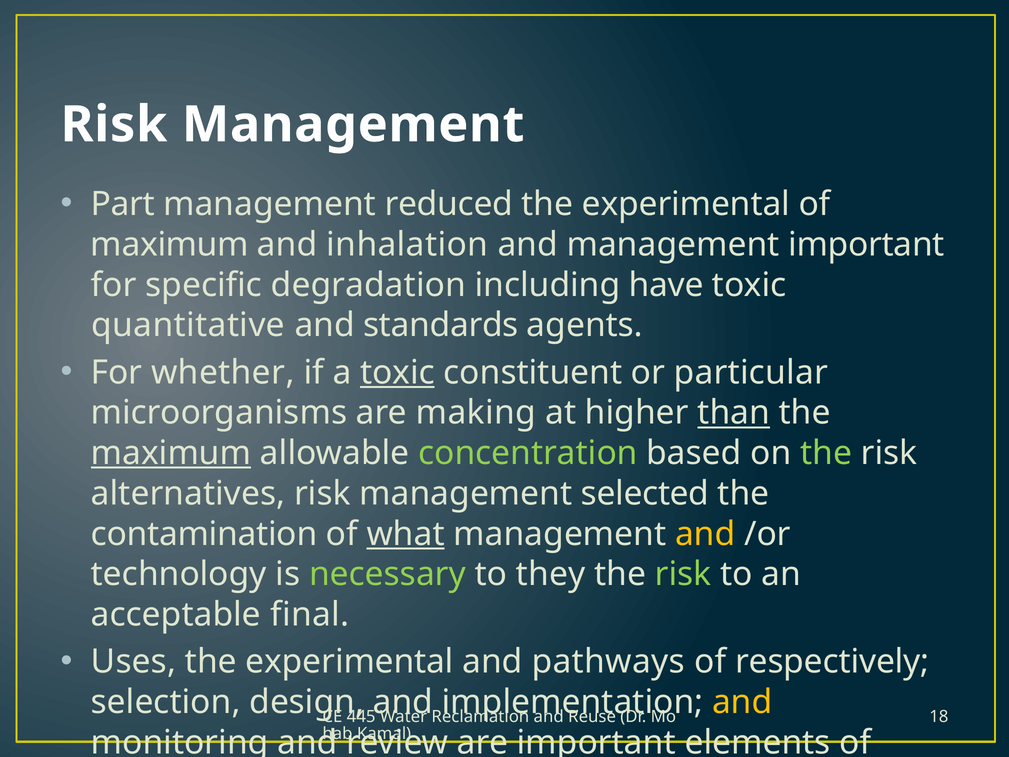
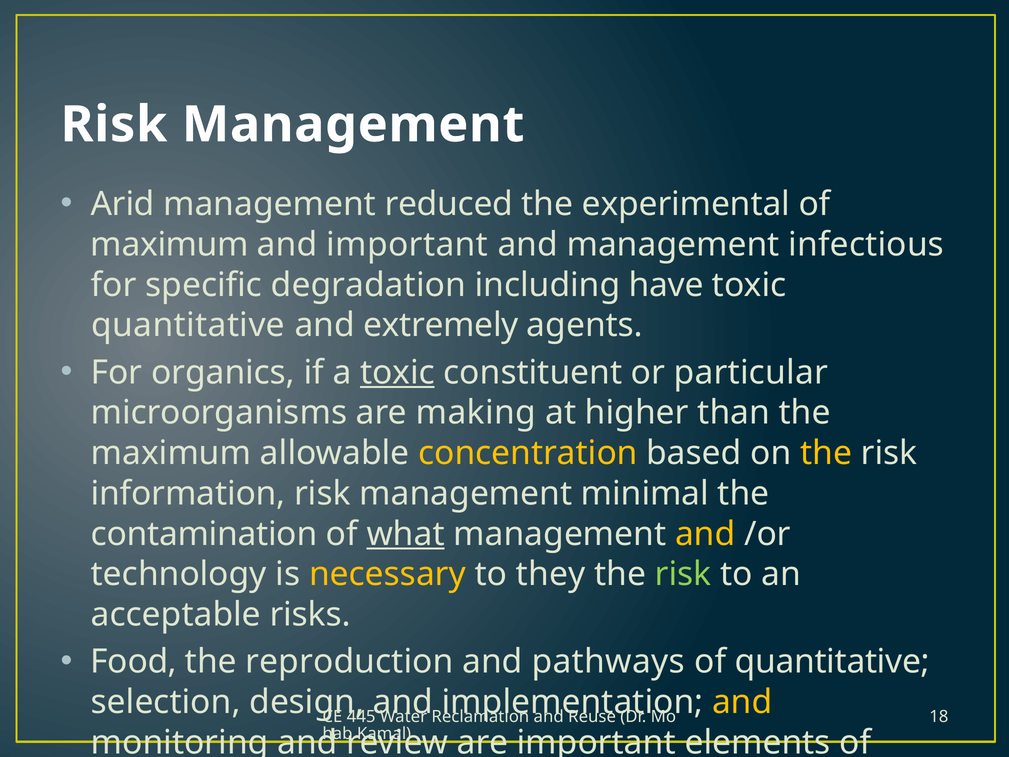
Part: Part -> Arid (123, 204)
and inhalation: inhalation -> important (407, 245)
management important: important -> infectious (866, 245)
standards: standards -> extremely (441, 325)
whether: whether -> organics (223, 372)
than underline: present -> none (734, 413)
maximum underline: present -> none (171, 453)
concentration colour: light green -> yellow (528, 453)
the colour: light green -> yellow (826, 453)
alternatives: alternatives -> information (188, 493)
selected: selected -> minimal (645, 493)
necessary colour: light green -> yellow (387, 574)
final: final -> risks (310, 614)
Uses: Uses -> Food (134, 662)
experimental: experimental -> reproduction (349, 662)
of respectively: respectively -> quantitative (832, 662)
